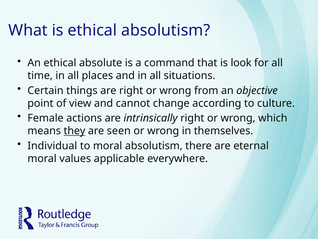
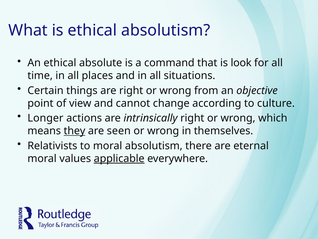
Female: Female -> Longer (45, 118)
Individual: Individual -> Relativists (52, 146)
applicable underline: none -> present (119, 158)
